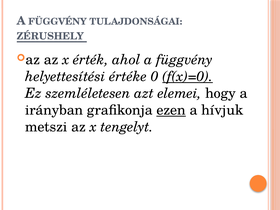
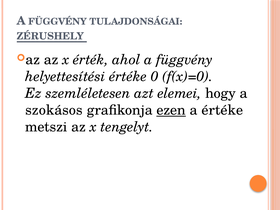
f(x)=0 underline: present -> none (188, 77)
irányban: irányban -> szokásos (54, 110)
a hívjuk: hívjuk -> értéke (222, 110)
